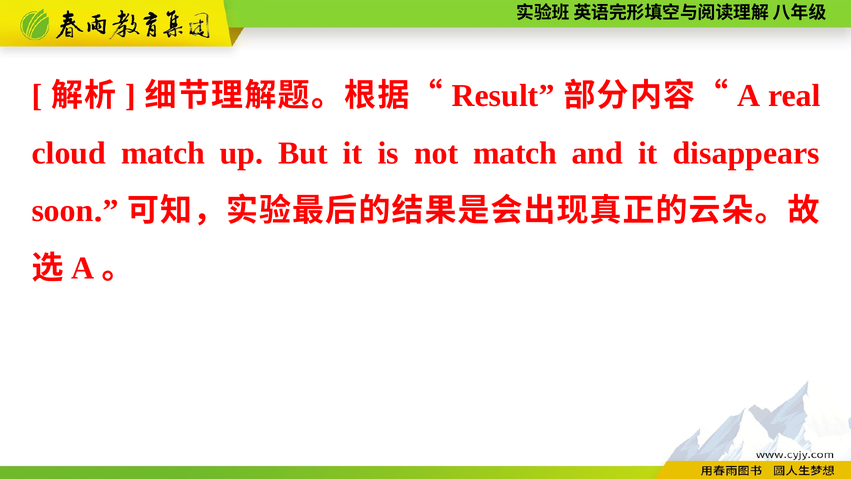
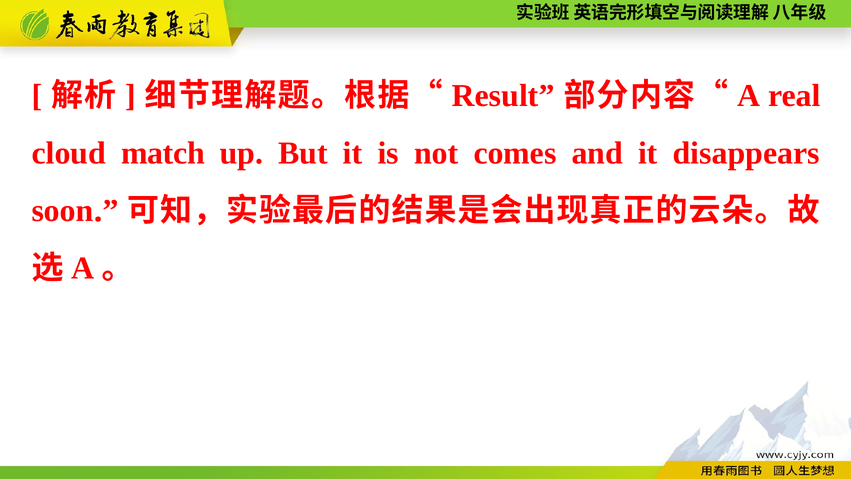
not match: match -> comes (515, 153)
